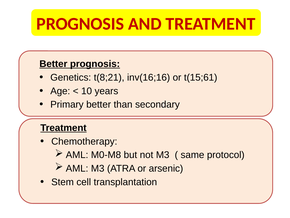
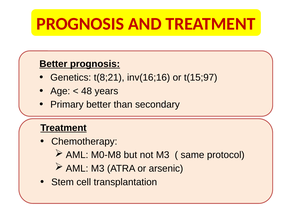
t(15;61: t(15;61 -> t(15;97 (201, 77)
10: 10 -> 48 (87, 91)
